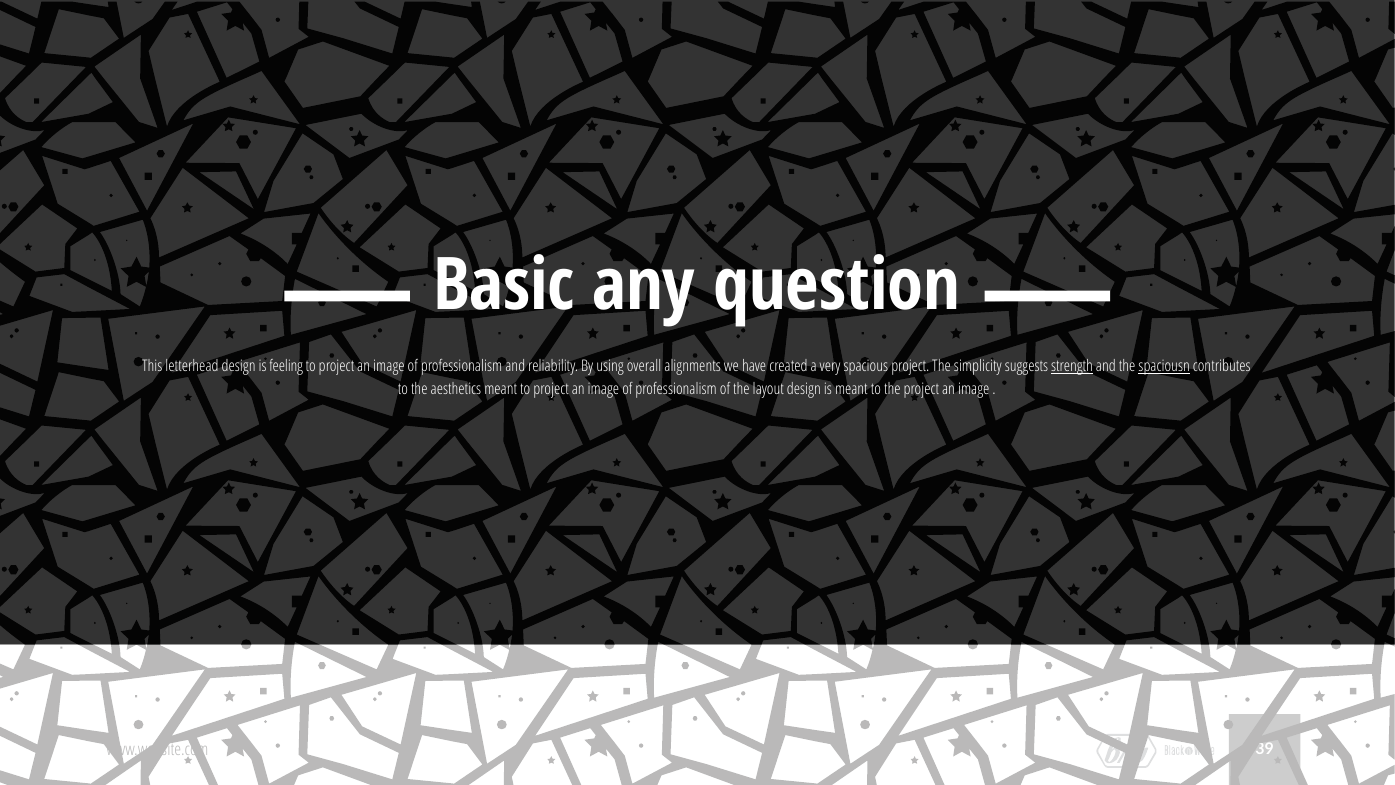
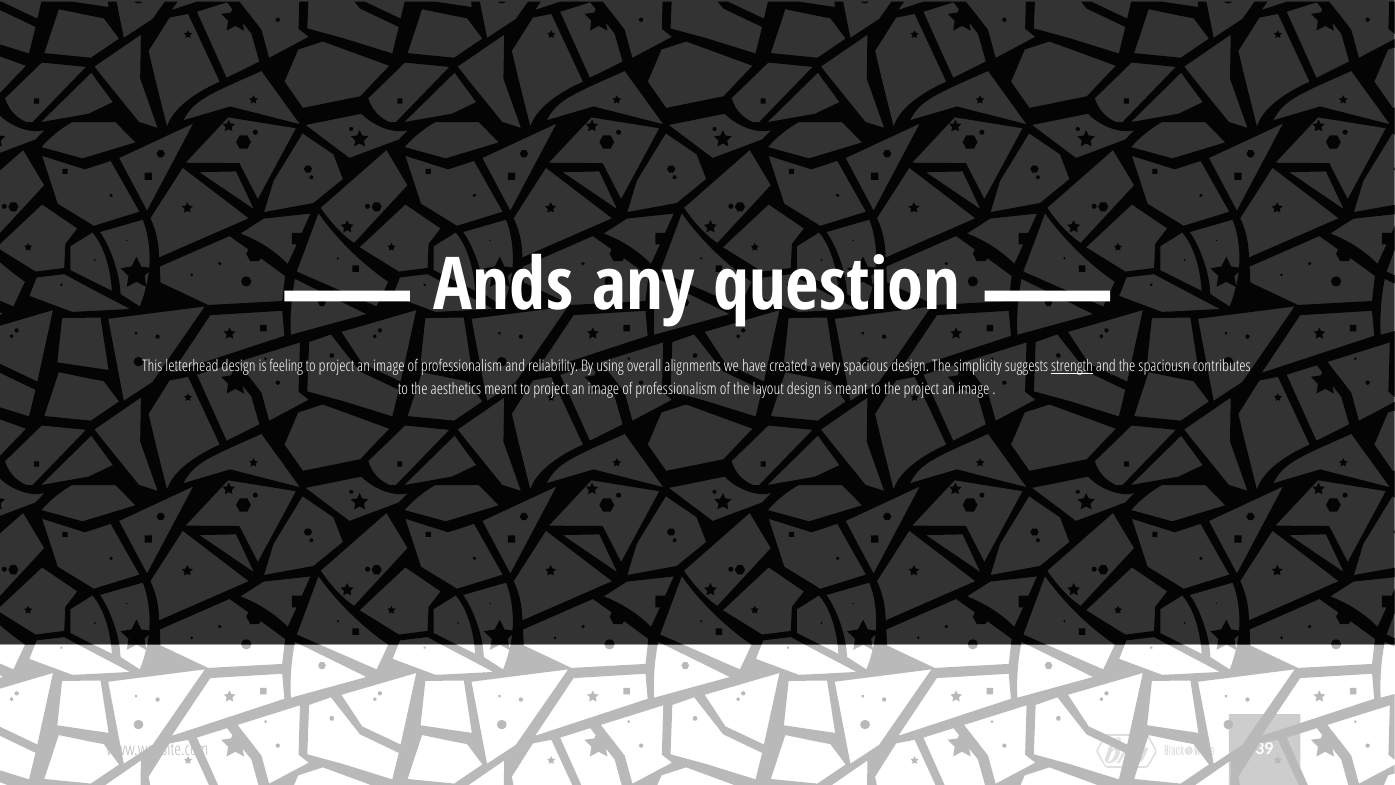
Basic: Basic -> Ands (504, 286)
spacious project: project -> design (910, 366)
spaciousn underline: present -> none (1164, 366)
